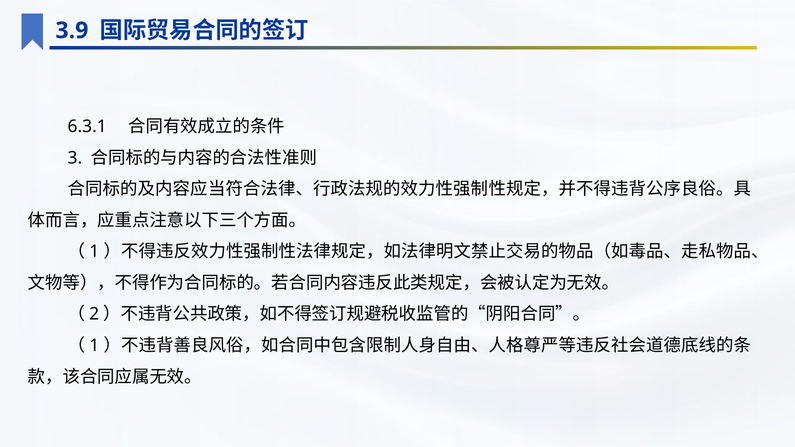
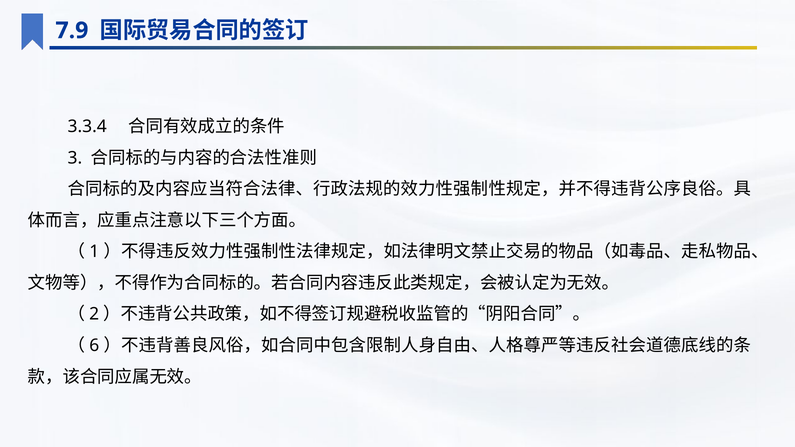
3.9: 3.9 -> 7.9 (72, 30)
6.3.1: 6.3.1 -> 3.3.4 (87, 127)
1: 1 -> 6 (94, 346)
